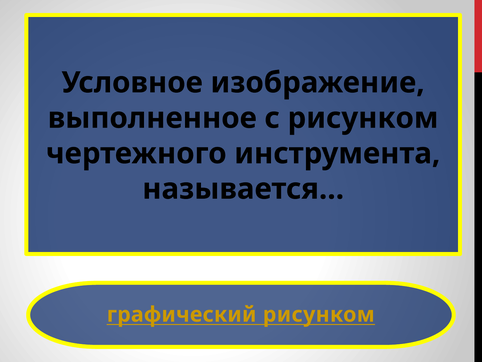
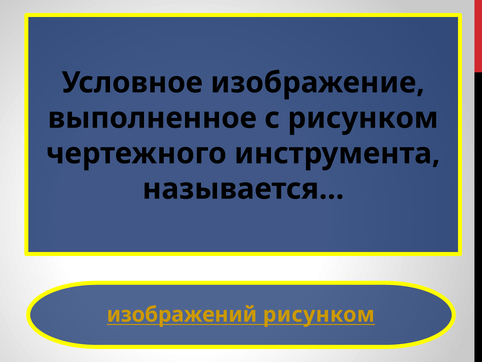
графический: графический -> изображений (182, 314)
